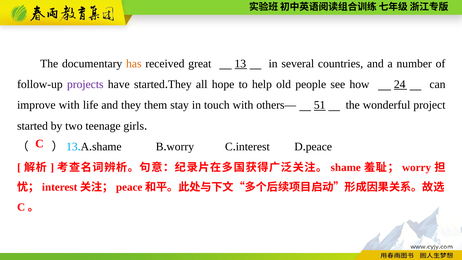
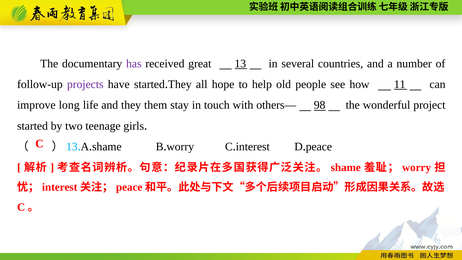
has colour: orange -> purple (134, 64)
24: 24 -> 11 (400, 84)
improve with: with -> long (69, 105)
51: 51 -> 98 (320, 105)
